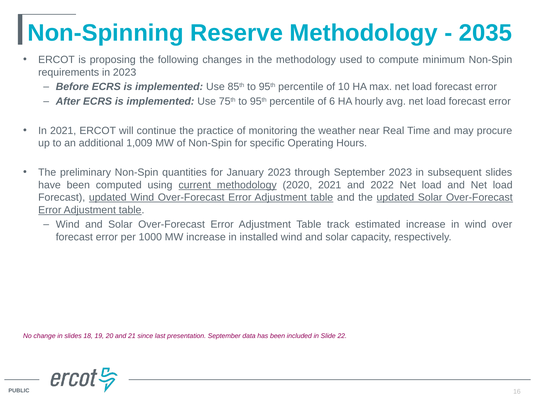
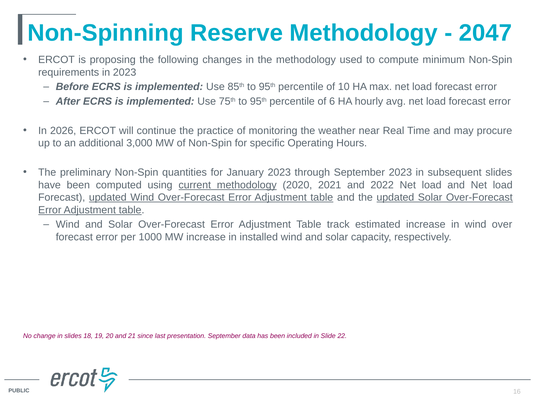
2035: 2035 -> 2047 (485, 33)
In 2021: 2021 -> 2026 (63, 131)
1,009: 1,009 -> 3,000 (139, 143)
